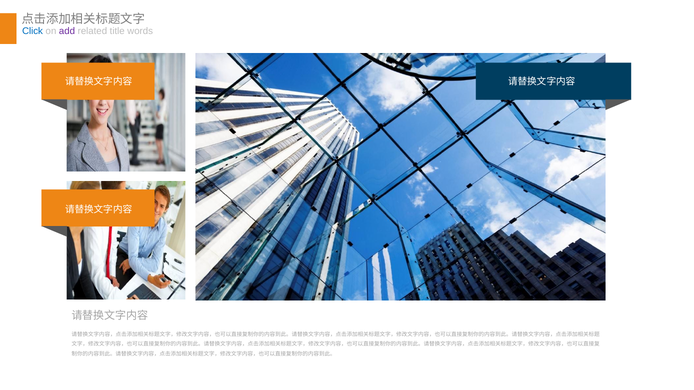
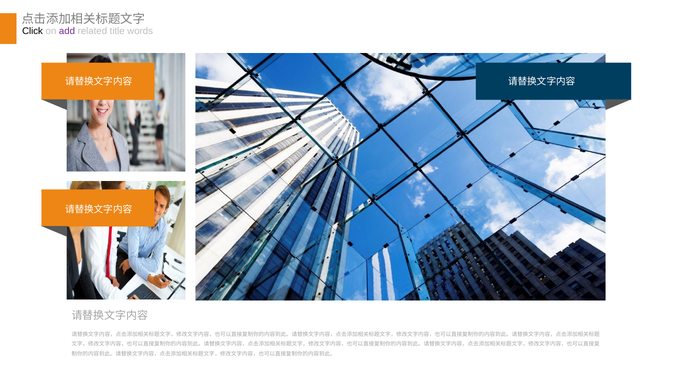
Click colour: blue -> black (33, 31)
